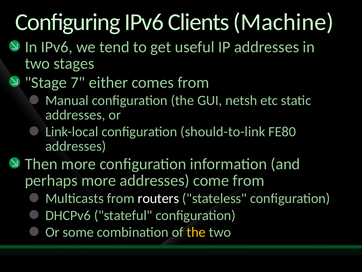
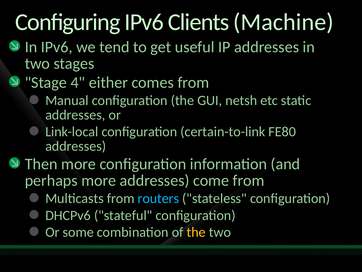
7: 7 -> 4 (78, 82)
should-to-link: should-to-link -> certain-to-link (223, 132)
routers colour: white -> light blue (158, 198)
